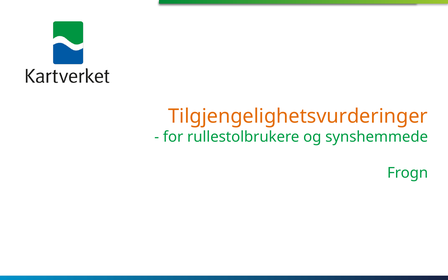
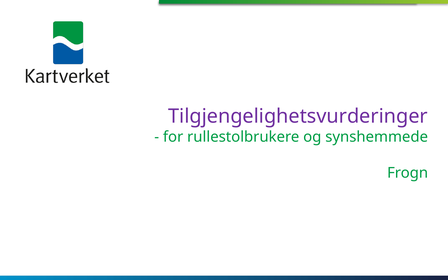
Tilgjengelighetsvurderinger colour: orange -> purple (298, 116)
